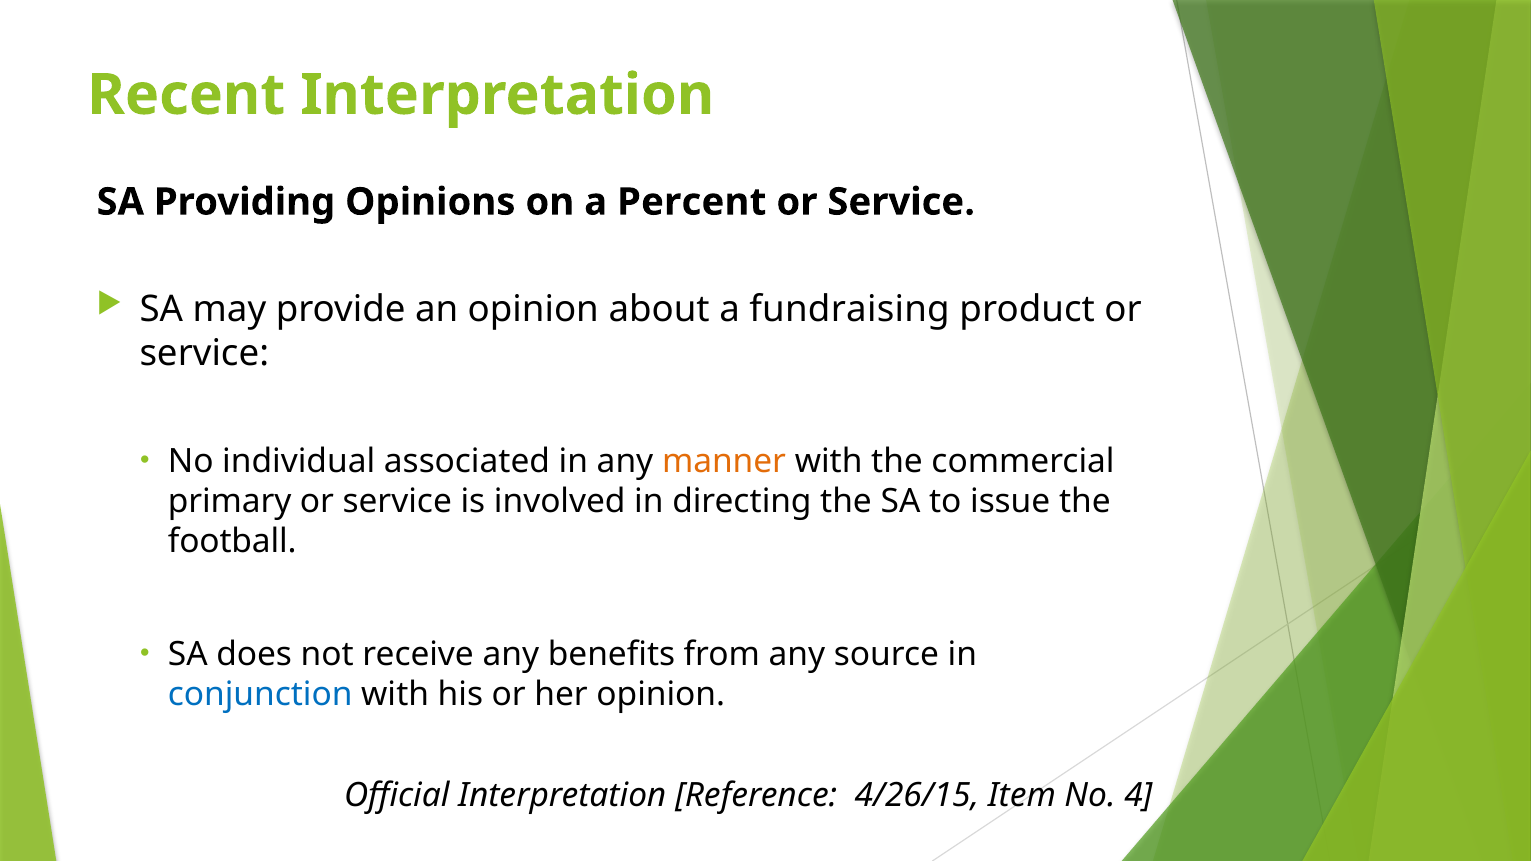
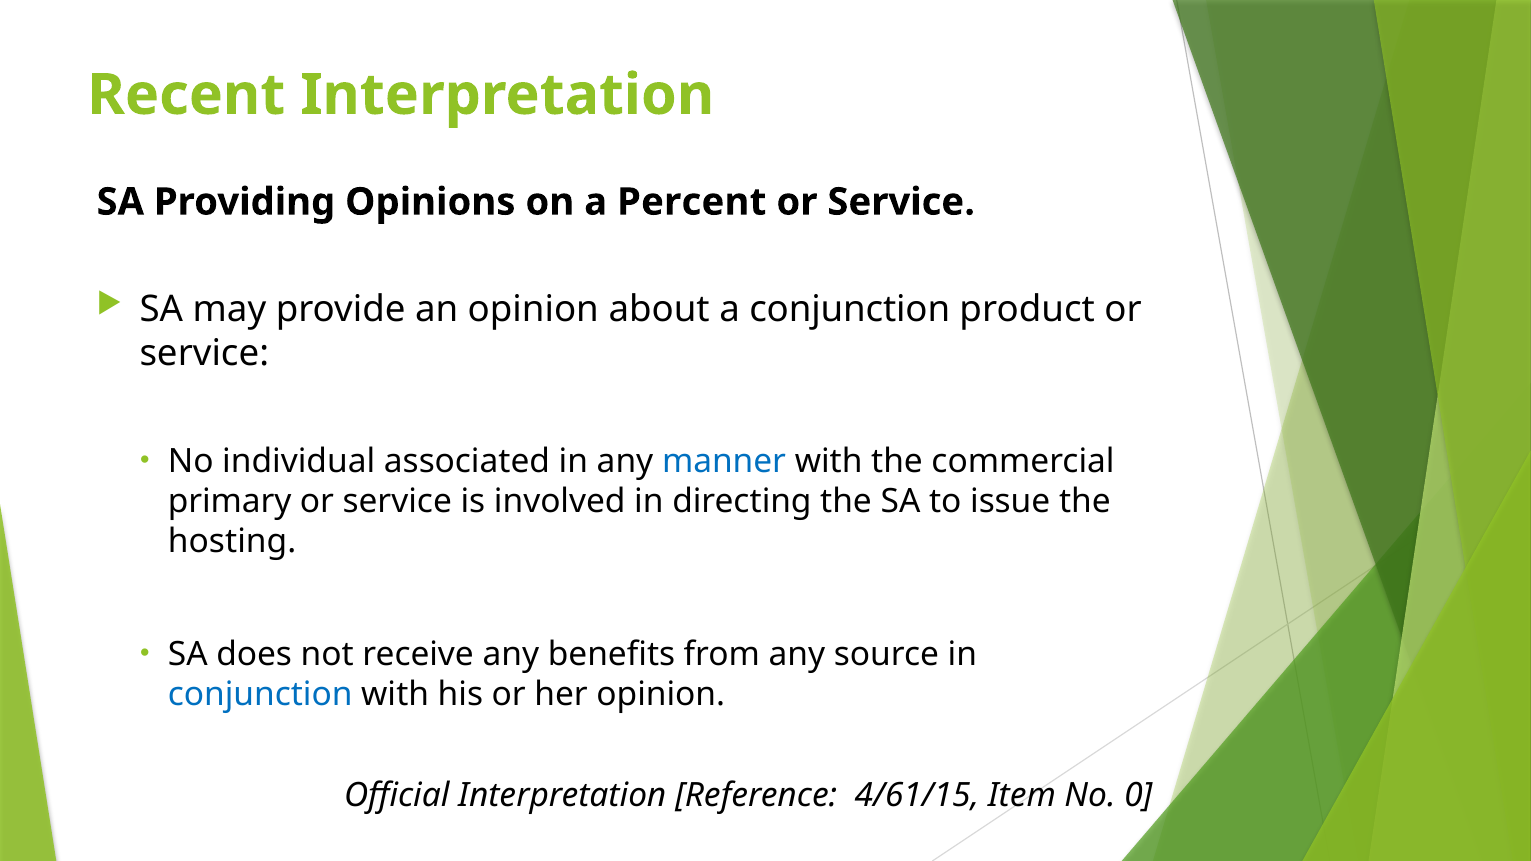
a fundraising: fundraising -> conjunction (850, 309)
manner colour: orange -> blue (724, 462)
football: football -> hosting (232, 542)
4/26/15: 4/26/15 -> 4/61/15 (917, 795)
4: 4 -> 0 (1138, 795)
